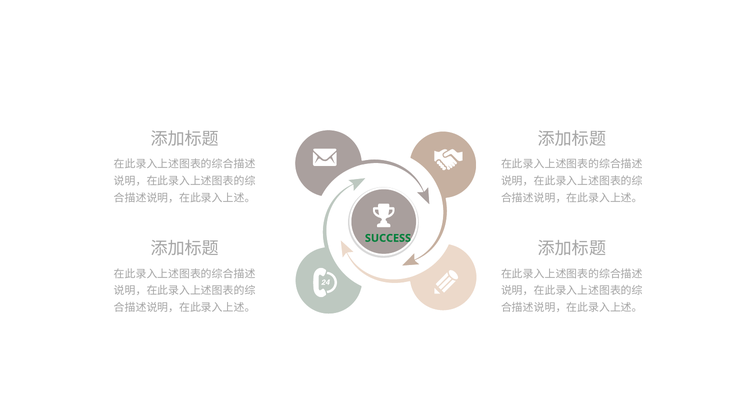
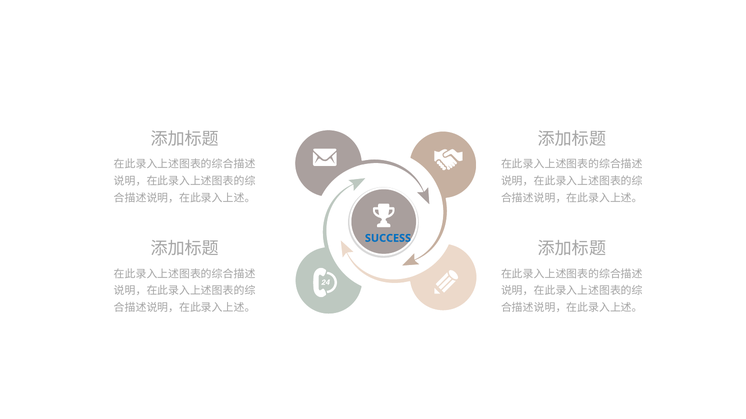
SUCCESS colour: green -> blue (388, 239)
